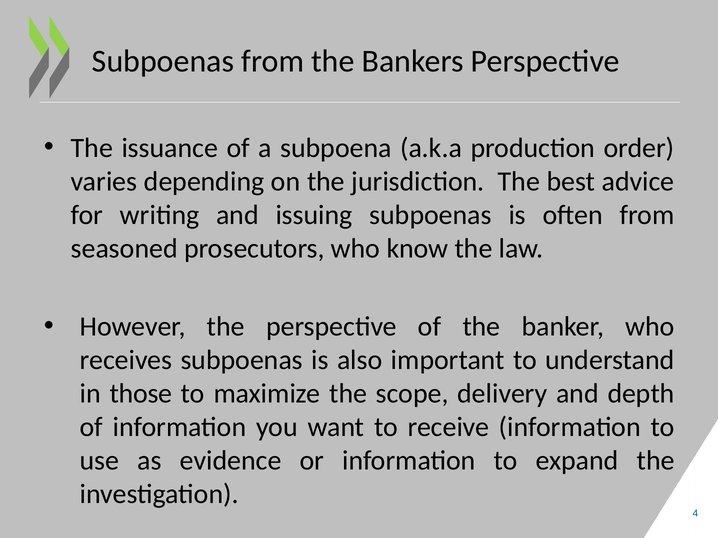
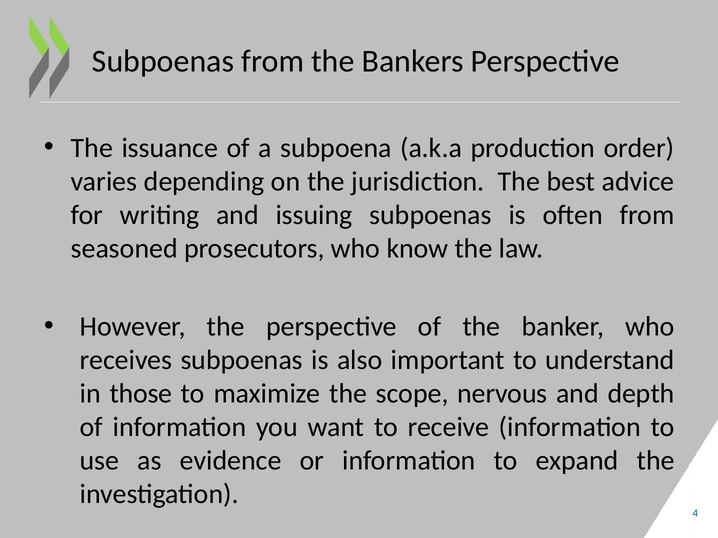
delivery: delivery -> nervous (502, 394)
